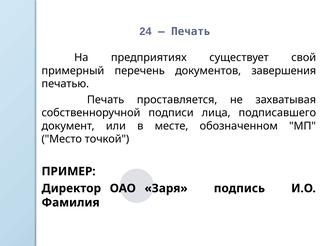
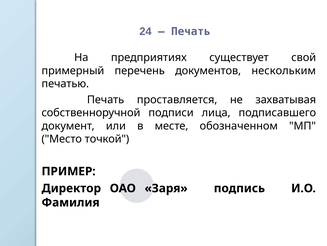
завершения: завершения -> нескольким (284, 71)
